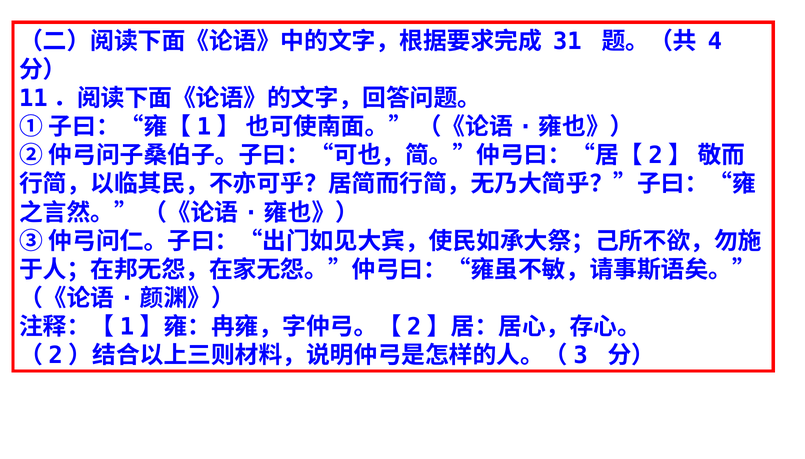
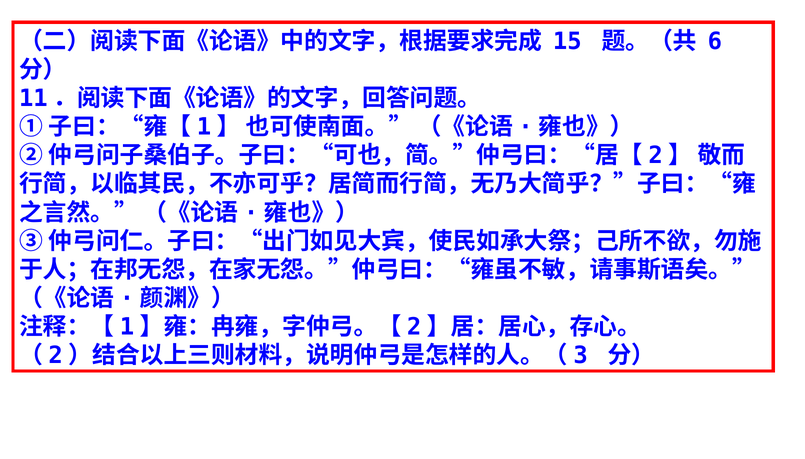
31: 31 -> 15 (567, 41)
4: 4 -> 6 (715, 41)
